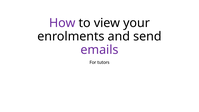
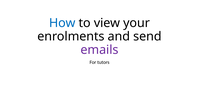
How colour: purple -> blue (62, 23)
